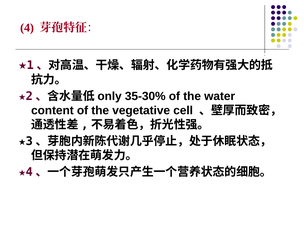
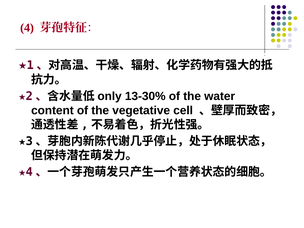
35-30%: 35-30% -> 13-30% (145, 96)
